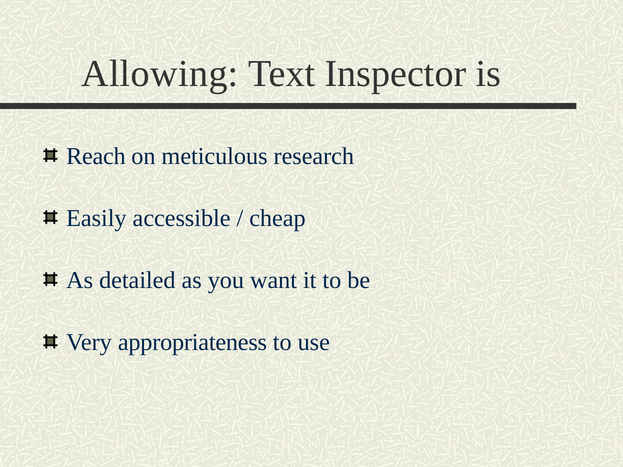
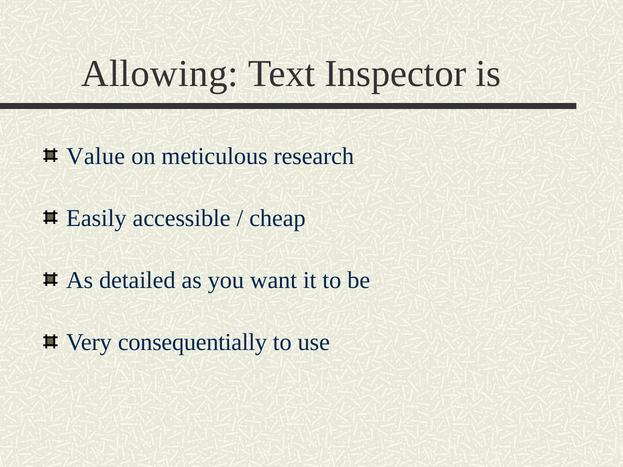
Reach: Reach -> Value (96, 156)
appropriateness: appropriateness -> consequentially (192, 342)
